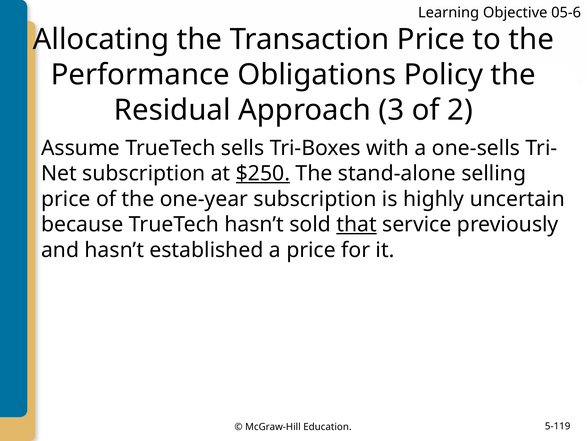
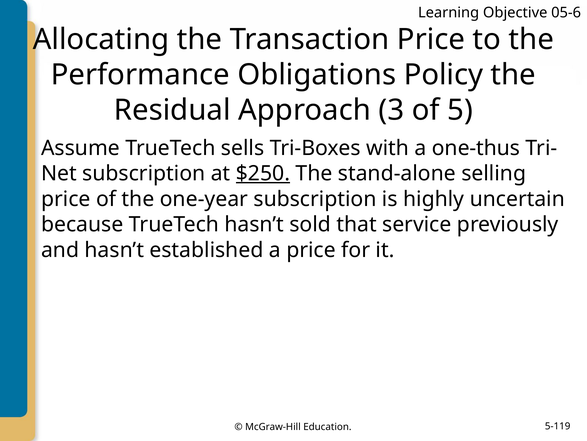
2: 2 -> 5 (460, 110)
one-sells: one-sells -> one-thus (476, 148)
that underline: present -> none (357, 224)
